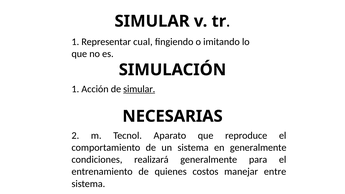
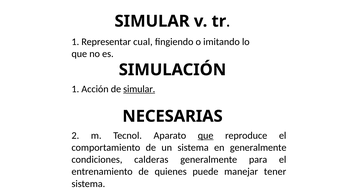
que underline: none -> present (206, 135)
realizará: realizará -> calderas (151, 160)
costos: costos -> puede (205, 172)
entre: entre -> tener (275, 172)
